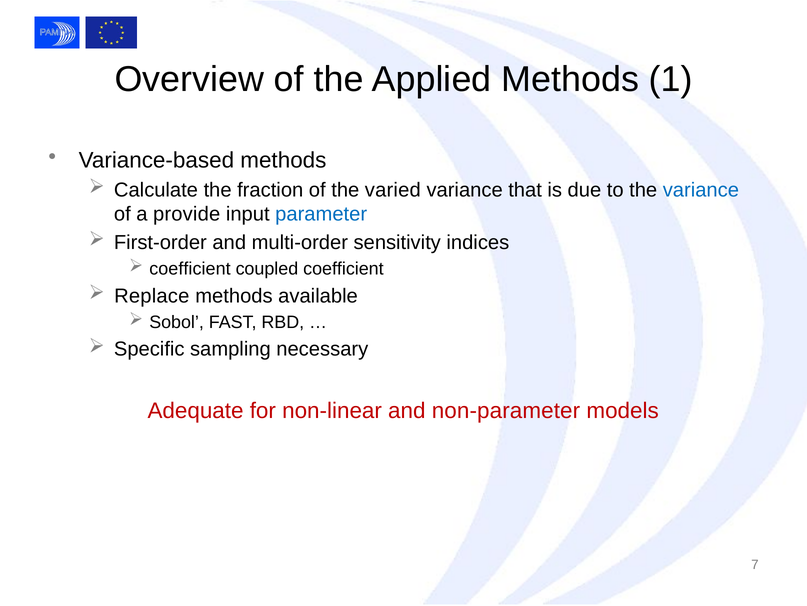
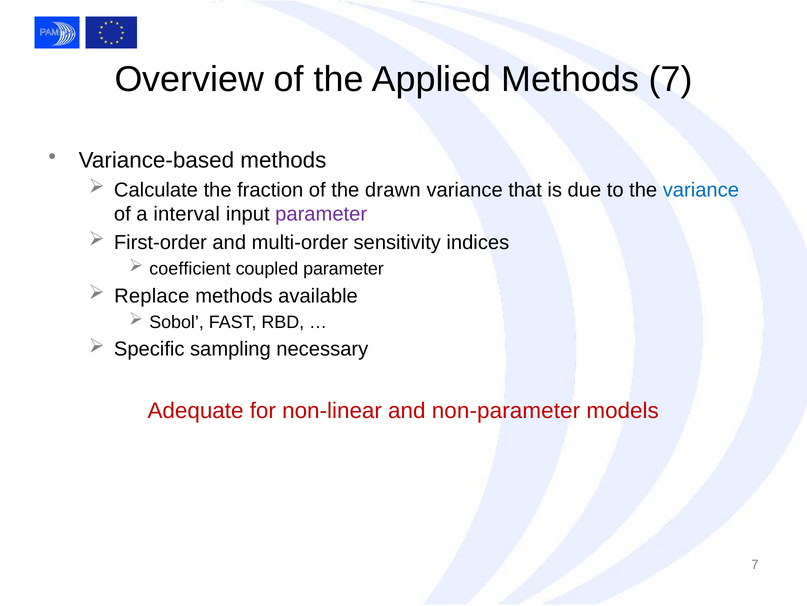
Methods 1: 1 -> 7 (671, 80)
varied: varied -> drawn (393, 190)
provide: provide -> interval (187, 214)
parameter colour: blue -> purple (321, 214)
coupled coefficient: coefficient -> parameter (343, 268)
